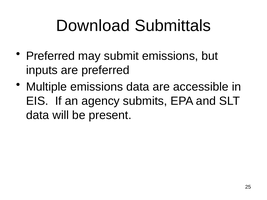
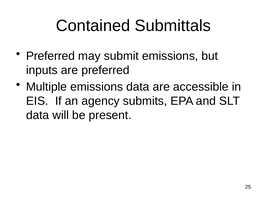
Download: Download -> Contained (93, 26)
